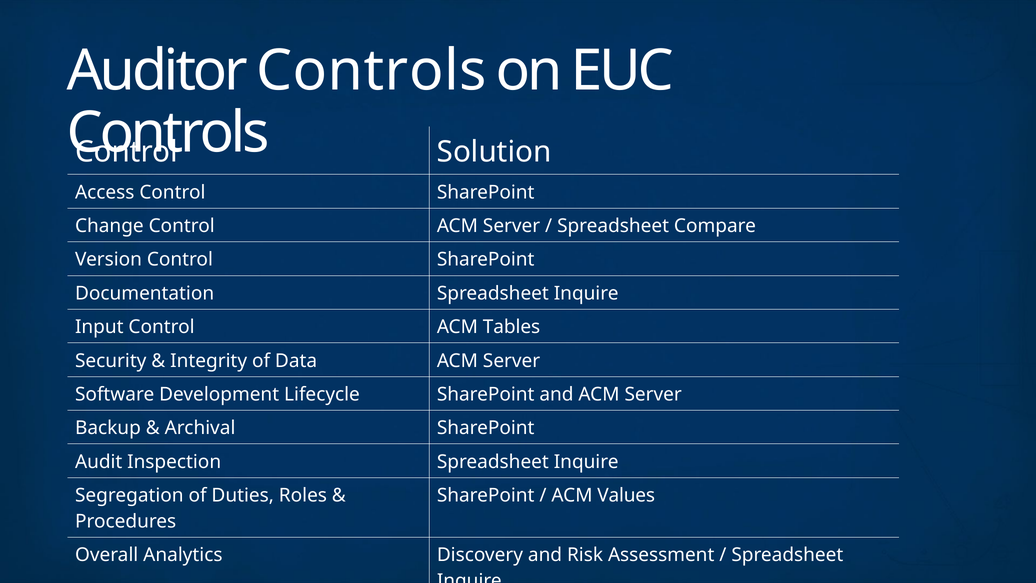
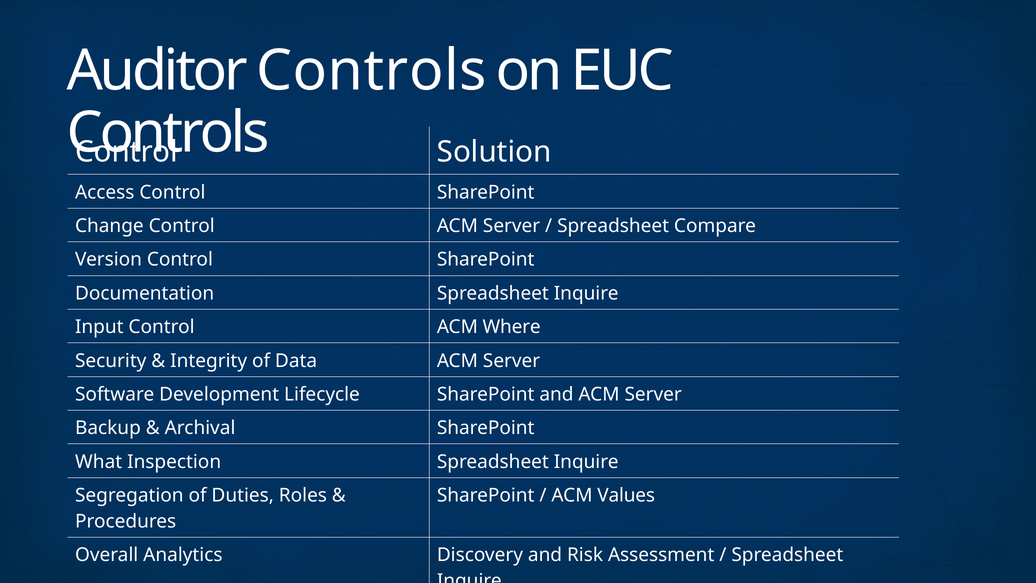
Tables: Tables -> Where (512, 327)
Audit: Audit -> What (99, 462)
